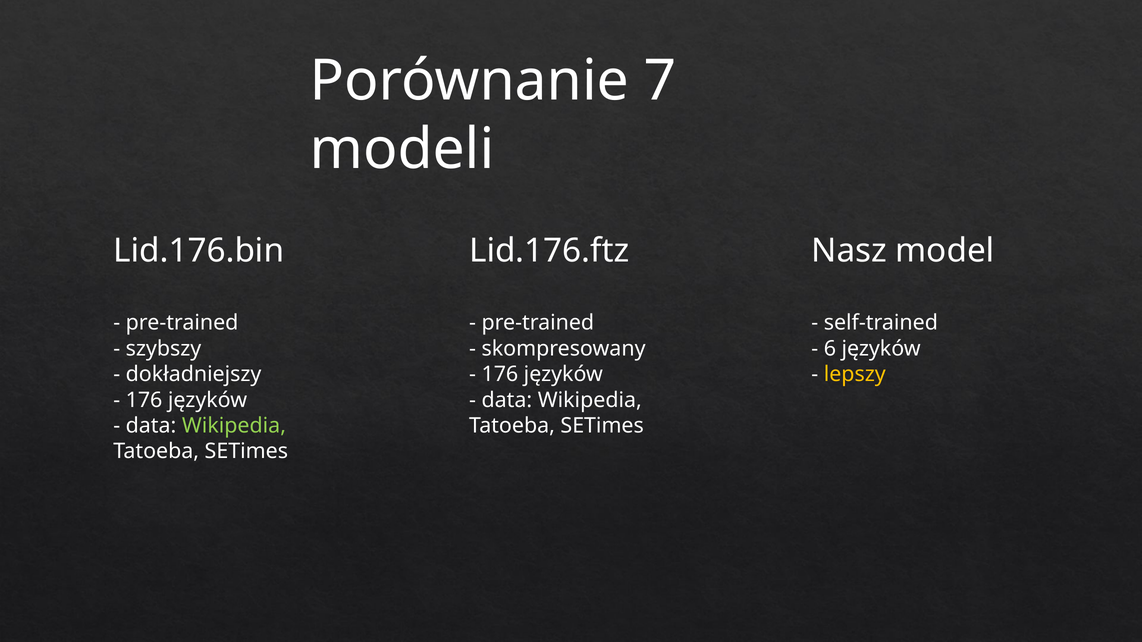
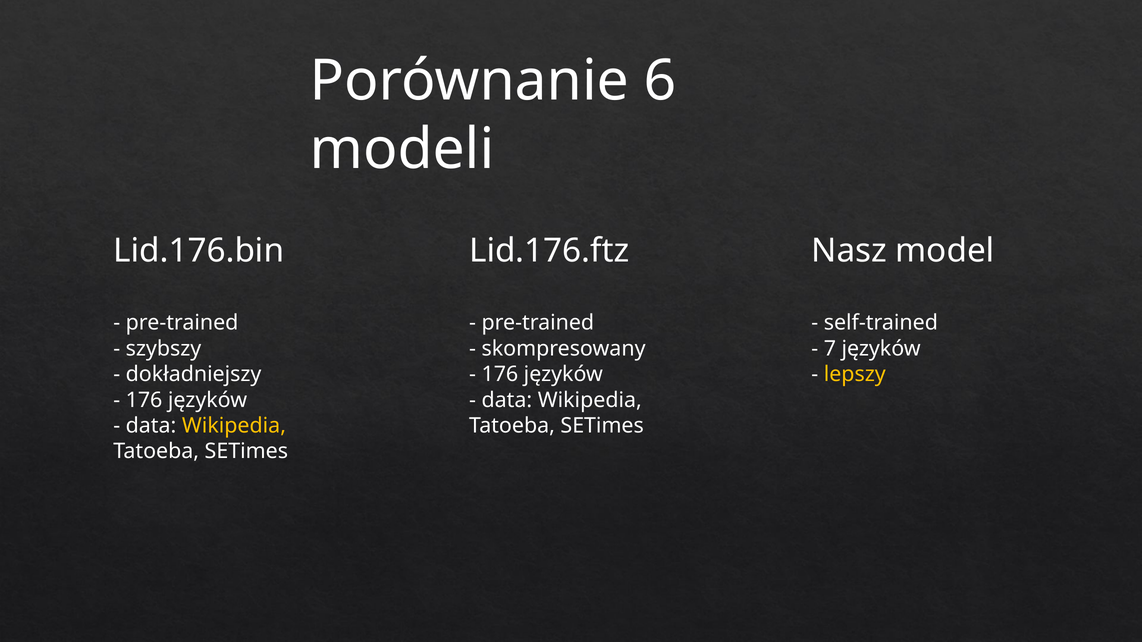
7: 7 -> 6 (660, 81)
6: 6 -> 7 (830, 349)
Wikipedia colour: light green -> yellow (234, 426)
